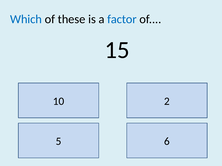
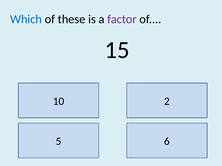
factor colour: blue -> purple (122, 19)
